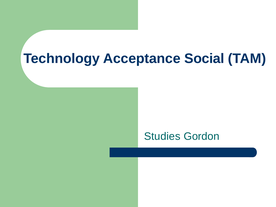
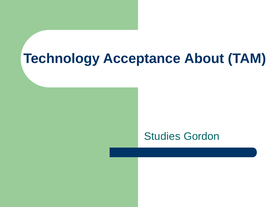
Social: Social -> About (204, 59)
